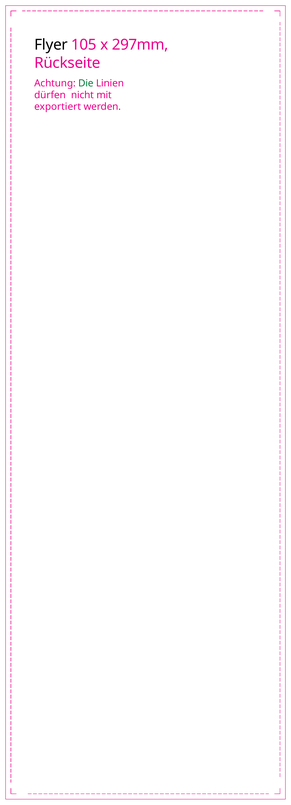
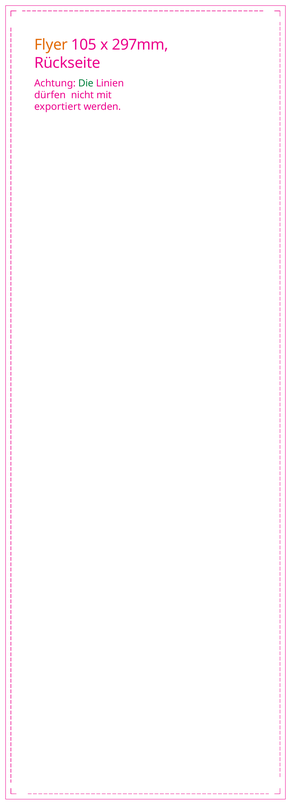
Flyer colour: black -> orange (51, 45)
